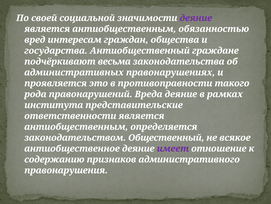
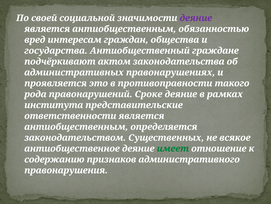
весьма: весьма -> актом (114, 61)
Вреда: Вреда -> Сроке (149, 94)
Общественный: Общественный -> Существенных (166, 137)
имеет colour: purple -> green (173, 148)
